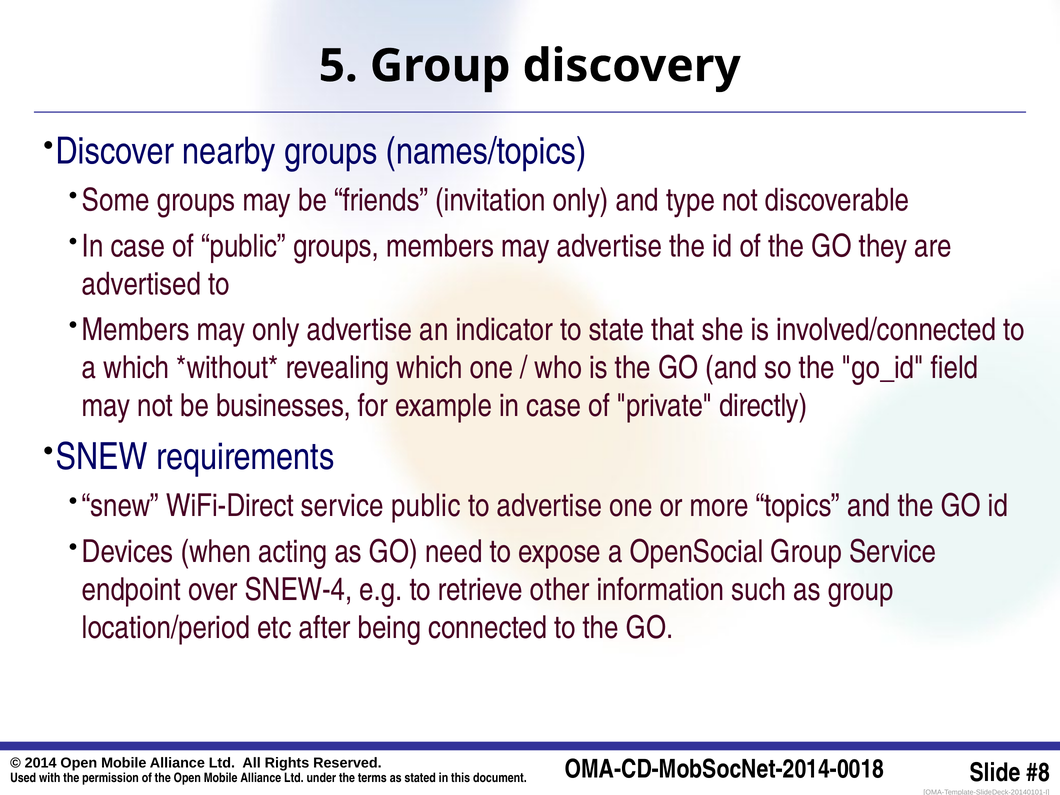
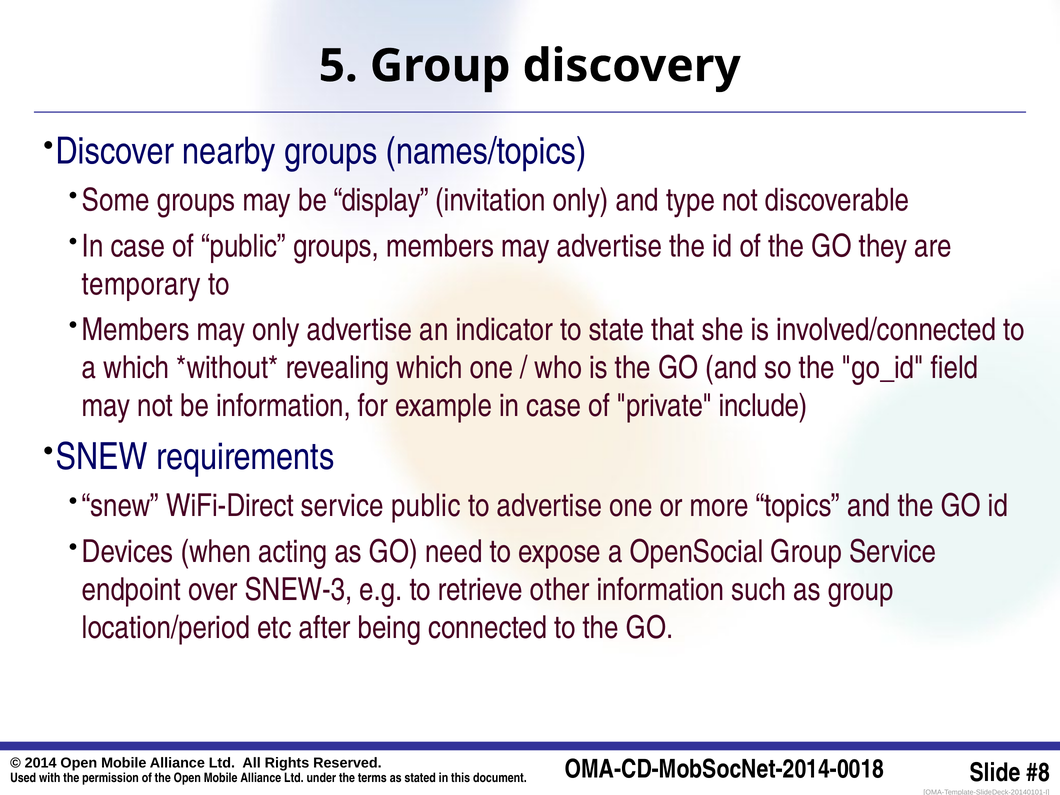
friends: friends -> display (381, 200)
advertised: advertised -> temporary (141, 284)
be businesses: businesses -> information (284, 406)
directly: directly -> include (763, 406)
SNEW-4: SNEW-4 -> SNEW-3 (299, 590)
